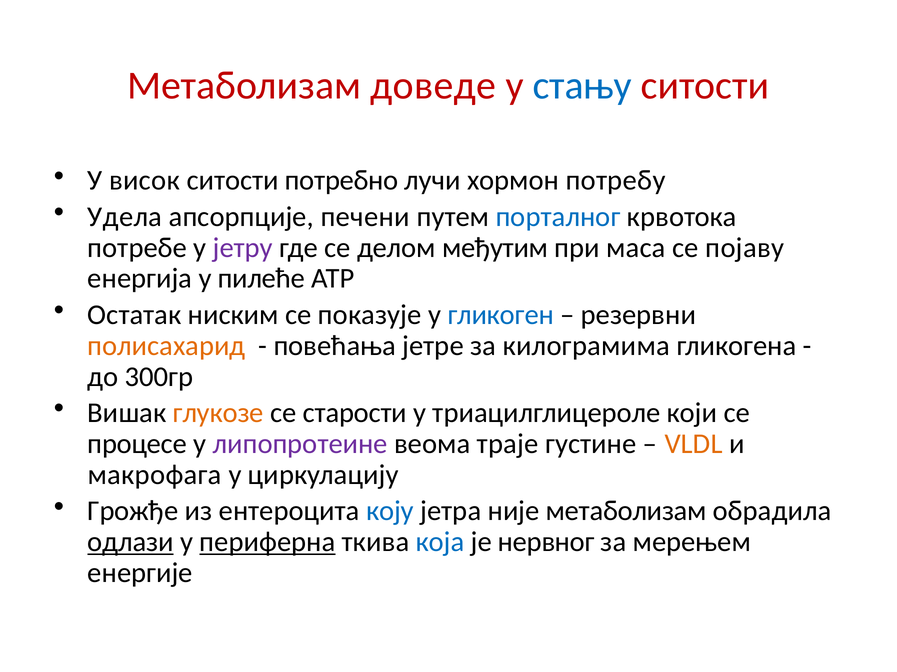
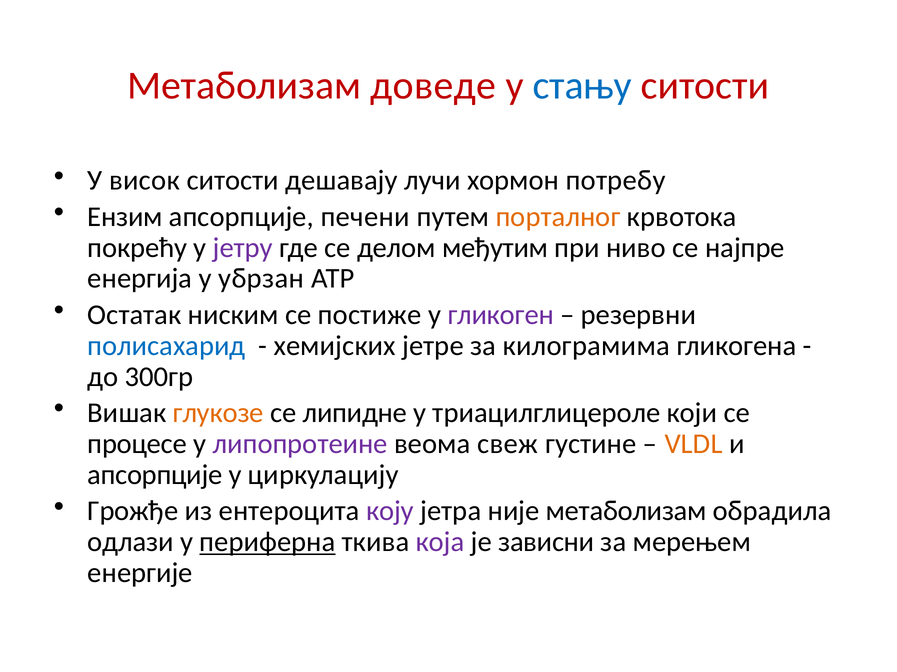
потребно: потребно -> дешавају (342, 181)
Удела: Удела -> Ензим (125, 217)
порталног colour: blue -> orange (558, 217)
потребе: потребе -> покрећу (137, 248)
маса: маса -> ниво (636, 248)
појаву: појаву -> најпре (745, 248)
пилеће: пилеће -> убрзан (261, 279)
показује: показује -> постиже (370, 315)
гликоген colour: blue -> purple (501, 315)
полисахарид colour: orange -> blue (166, 346)
повећања: повећања -> хемијских (335, 346)
старости: старости -> липидне (355, 413)
траје: траје -> свеж (508, 444)
макрофага: макрофага -> апсорпције (155, 475)
коју colour: blue -> purple (390, 511)
одлази underline: present -> none (131, 542)
која colour: blue -> purple (440, 542)
нервног: нервног -> зависни (546, 542)
